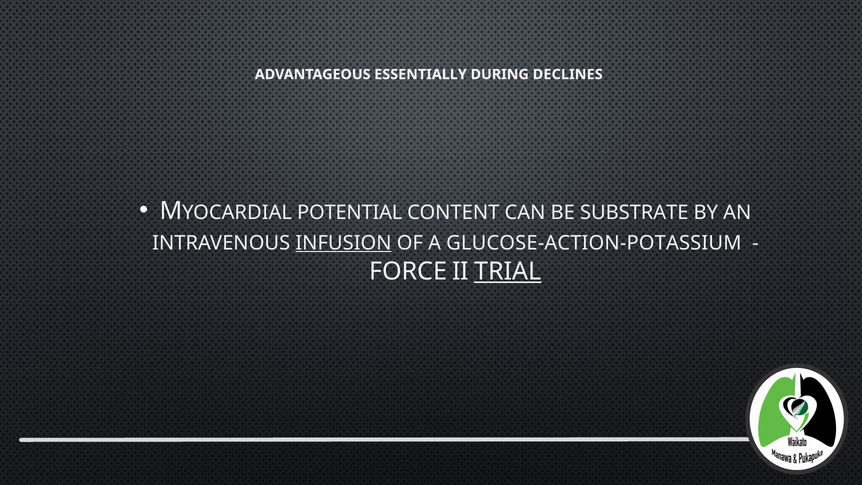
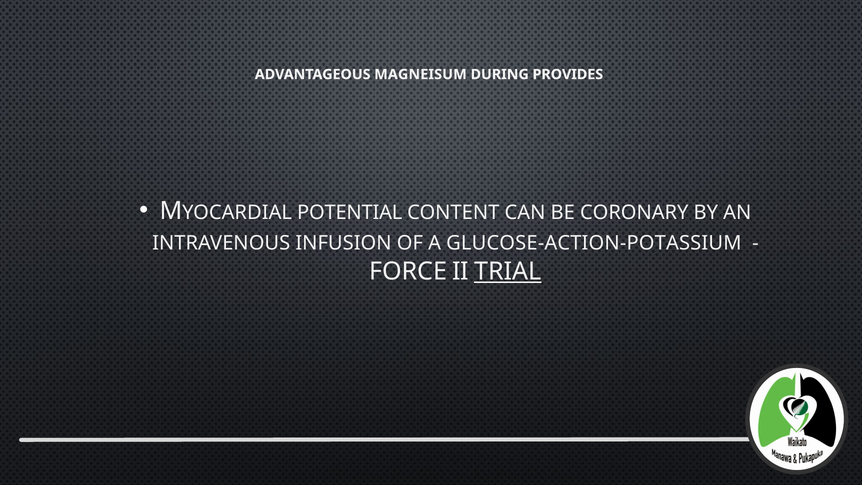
ESSENTIALLY: ESSENTIALLY -> MAGNEISUM (420, 74)
DECLINES: DECLINES -> PROVIDES (568, 74)
SUBSTRATE: SUBSTRATE -> CORONARY (634, 213)
INFUSION underline: present -> none (344, 243)
